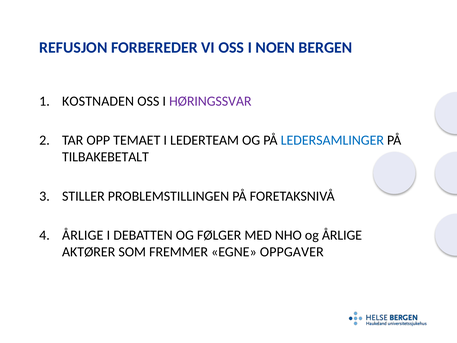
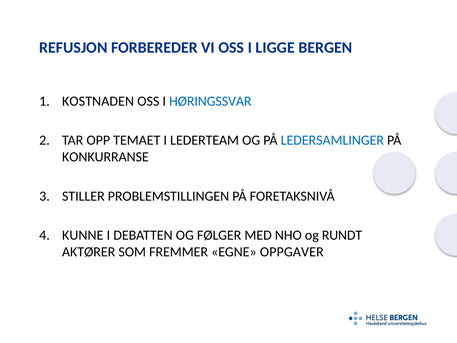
NOEN: NOEN -> LIGGE (275, 48)
HØRINGSSVAR colour: purple -> blue (210, 101)
TILBAKEBETALT: TILBAKEBETALT -> KONKURRANSE (105, 157)
ÅRLIGE: ÅRLIGE -> KUNNE (83, 235)
og ÅRLIGE: ÅRLIGE -> RUNDT (342, 235)
